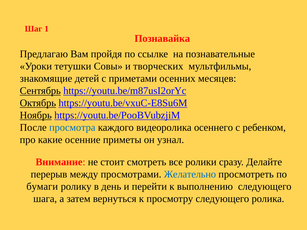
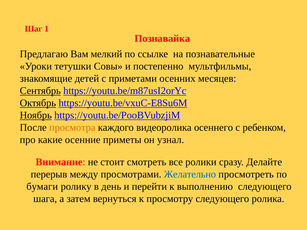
пройдя: пройдя -> мелкий (106, 54)
творческих: творческих -> постепенно (158, 66)
просмотра colour: blue -> orange (72, 128)
